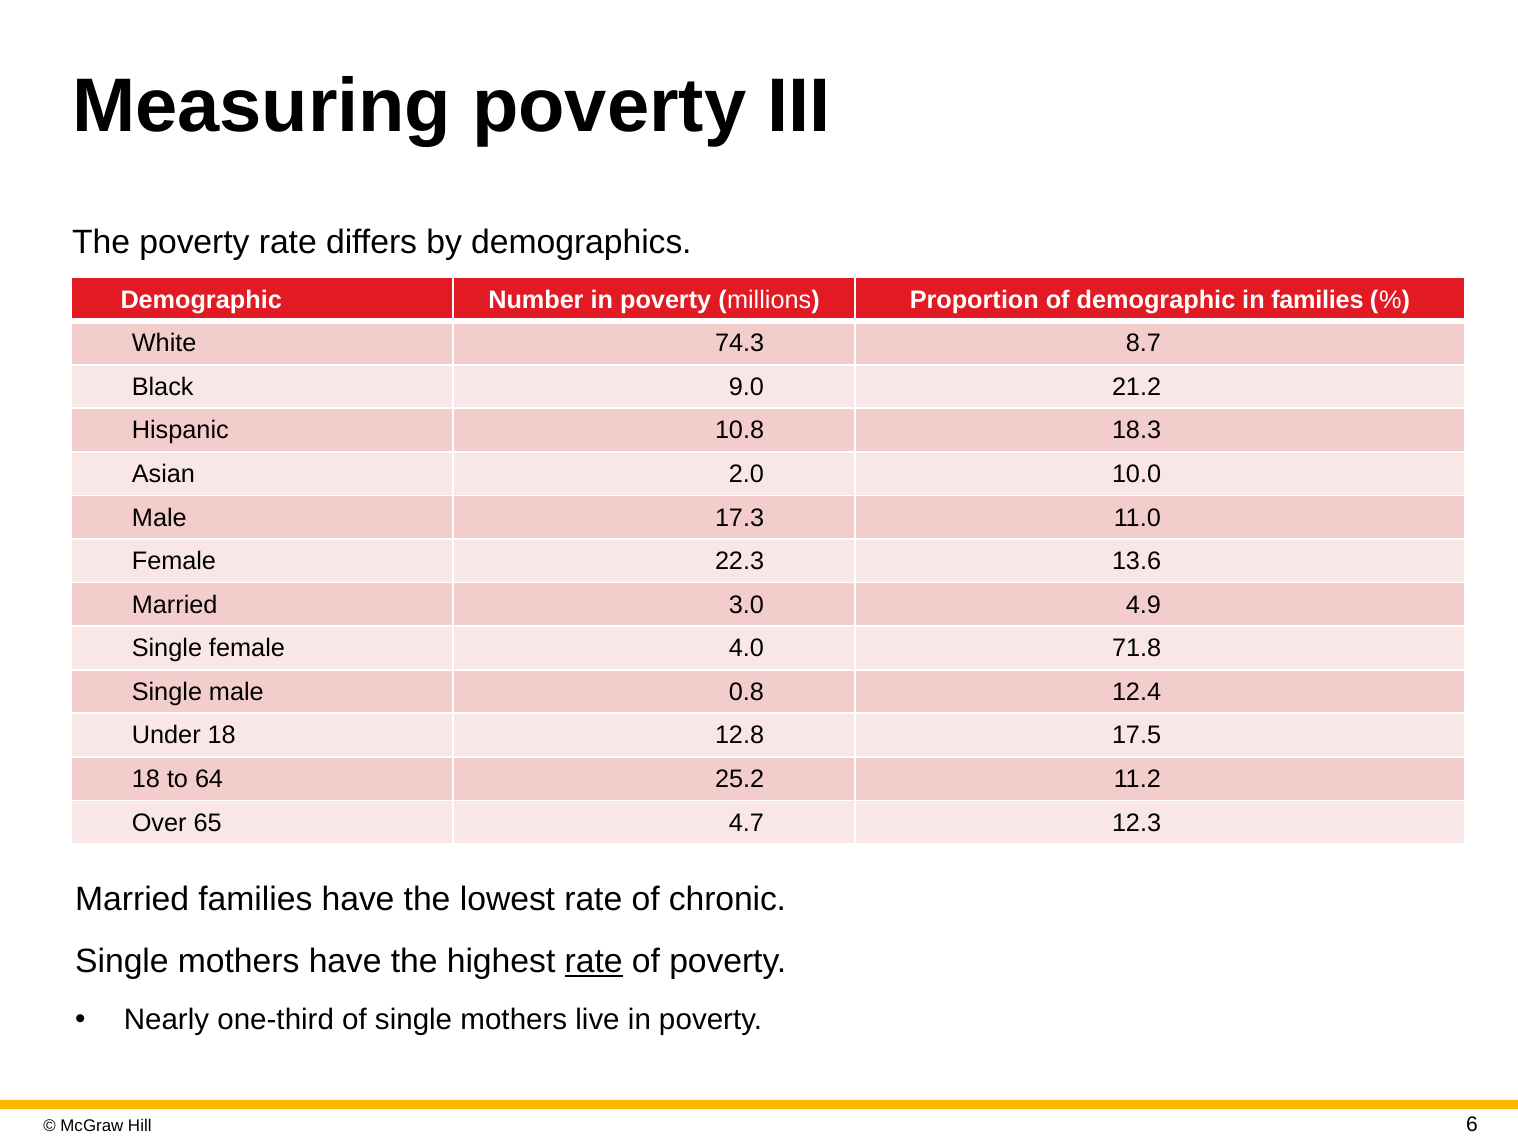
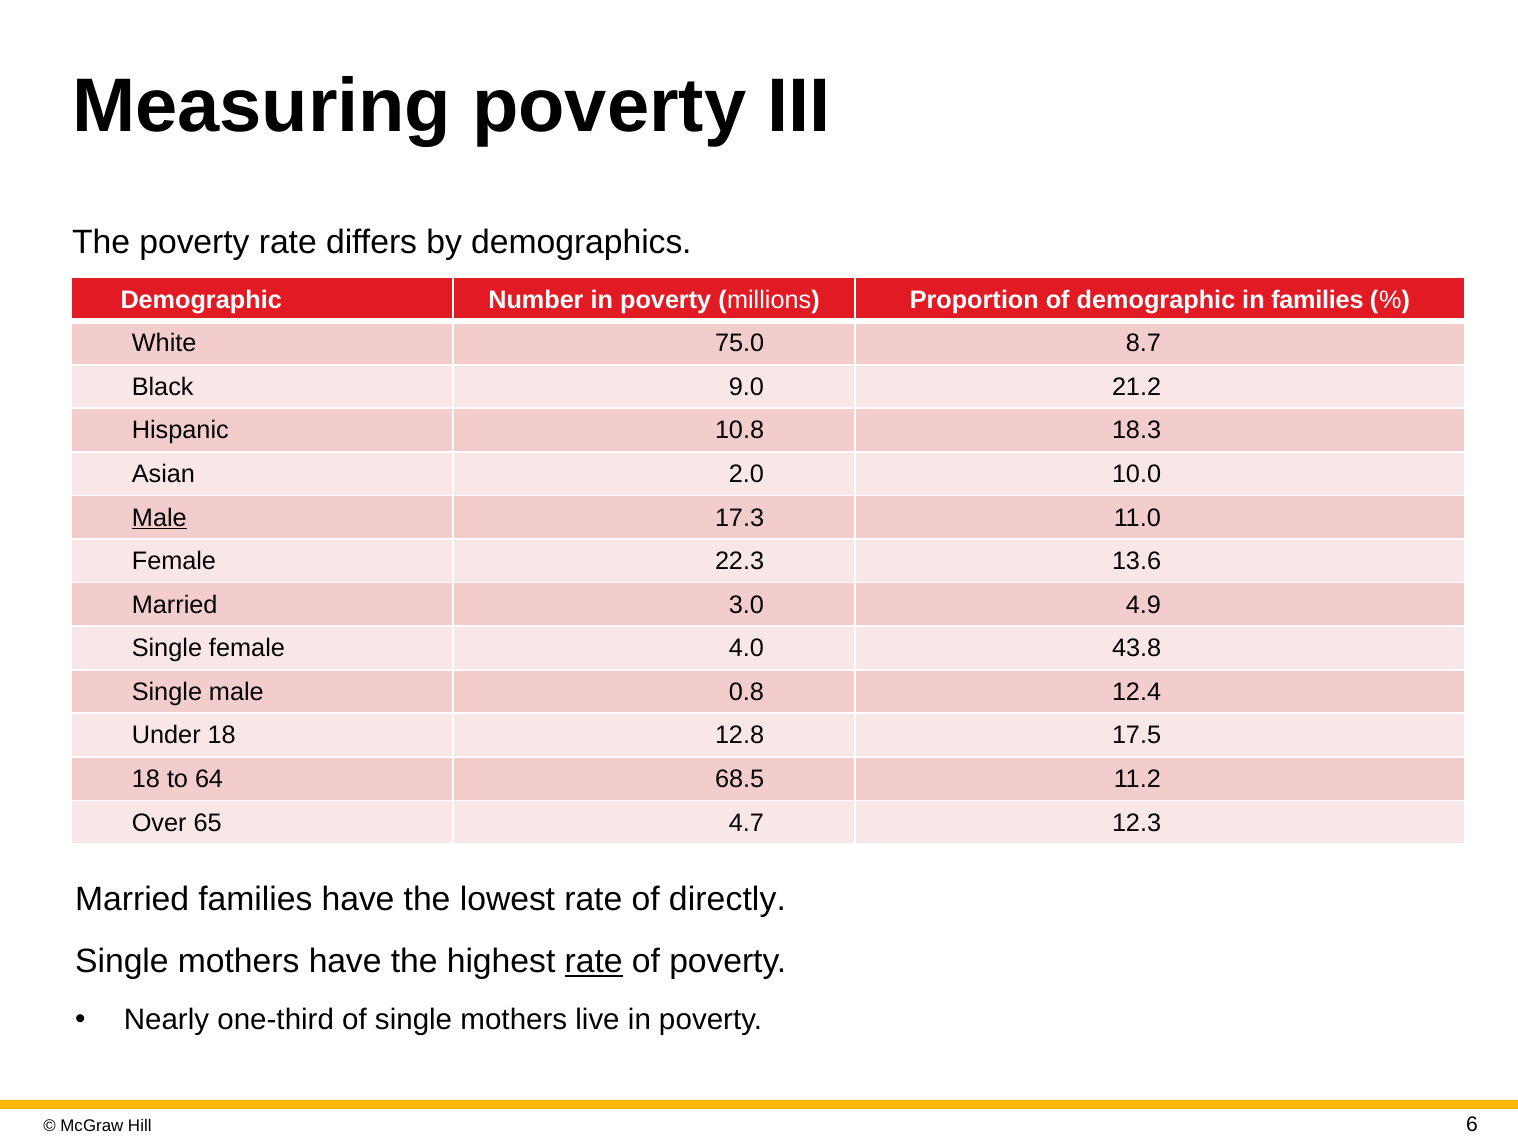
74.3: 74.3 -> 75.0 (740, 343)
Male underline: none -> present (159, 517)
71.8: 71.8 -> 43.8 (1137, 648)
25.2: 25.2 -> 68.5 (740, 779)
chronic: chronic -> directly (727, 899)
